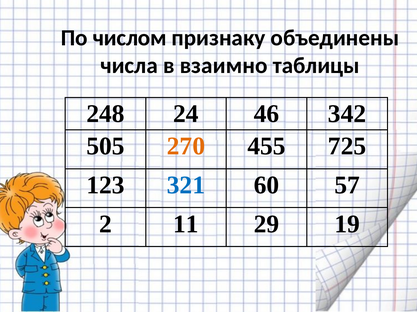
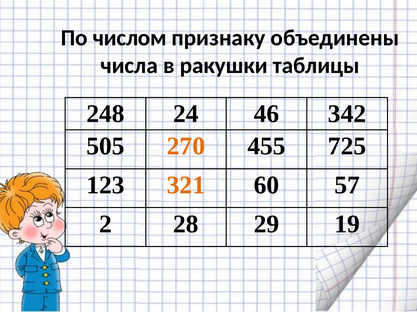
взаимно: взаимно -> ракушки (224, 66)
321 colour: blue -> orange (186, 186)
11: 11 -> 28 (186, 224)
